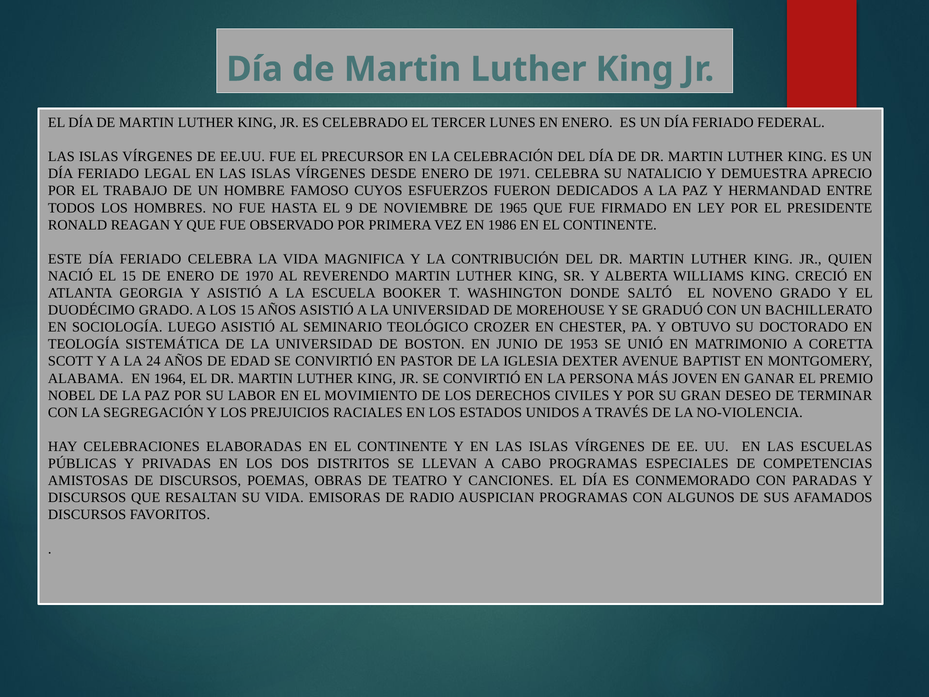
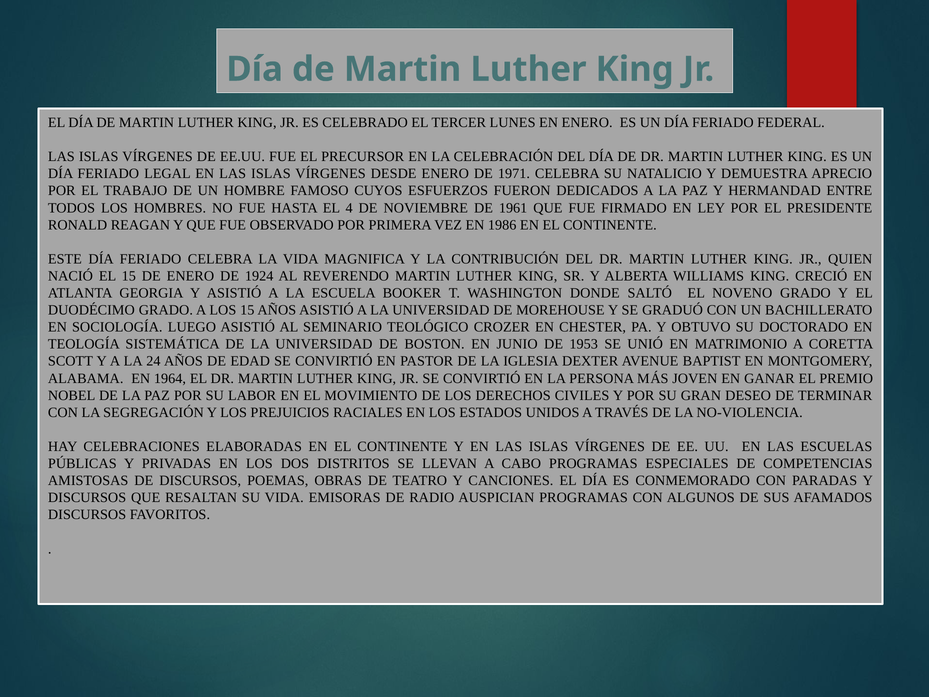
9: 9 -> 4 (349, 208)
1965: 1965 -> 1961 (513, 208)
1970: 1970 -> 1924 (259, 276)
